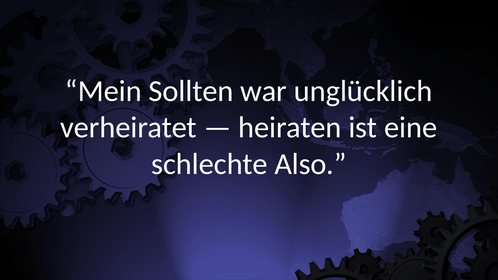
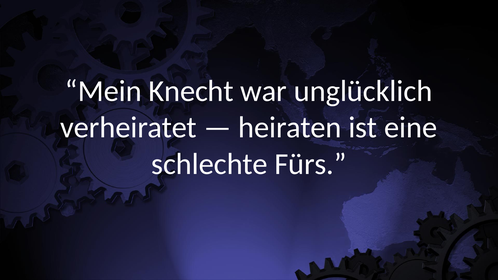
Sollten: Sollten -> Knecht (191, 91)
Also: Also -> Fürs (310, 164)
